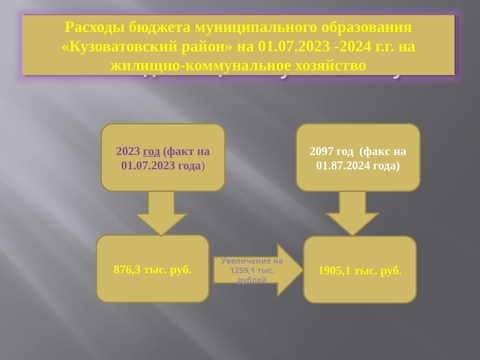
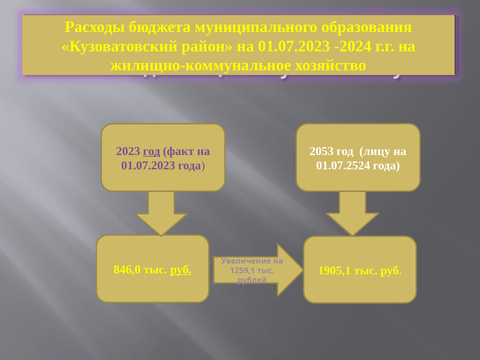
2097: 2097 -> 2053 (322, 151)
факс: факс -> лицу (375, 151)
01.87.2024: 01.87.2024 -> 01.07.2524 (343, 165)
876,3: 876,3 -> 846,0 (127, 270)
руб underline: none -> present (181, 270)
